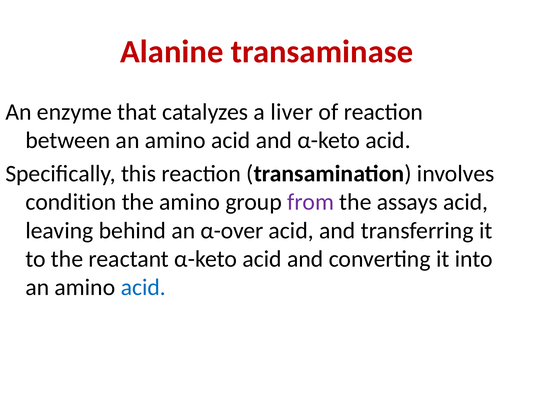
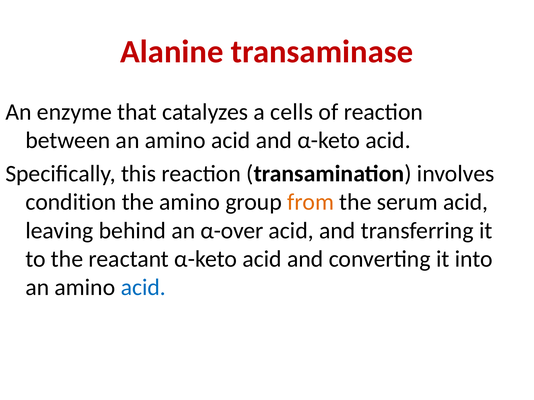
liver: liver -> cells (292, 112)
from colour: purple -> orange (311, 202)
assays: assays -> serum (407, 202)
